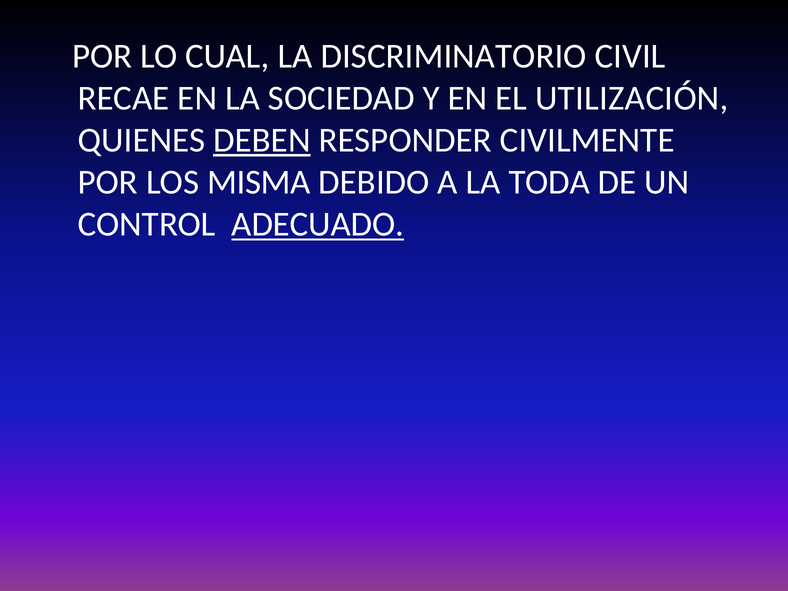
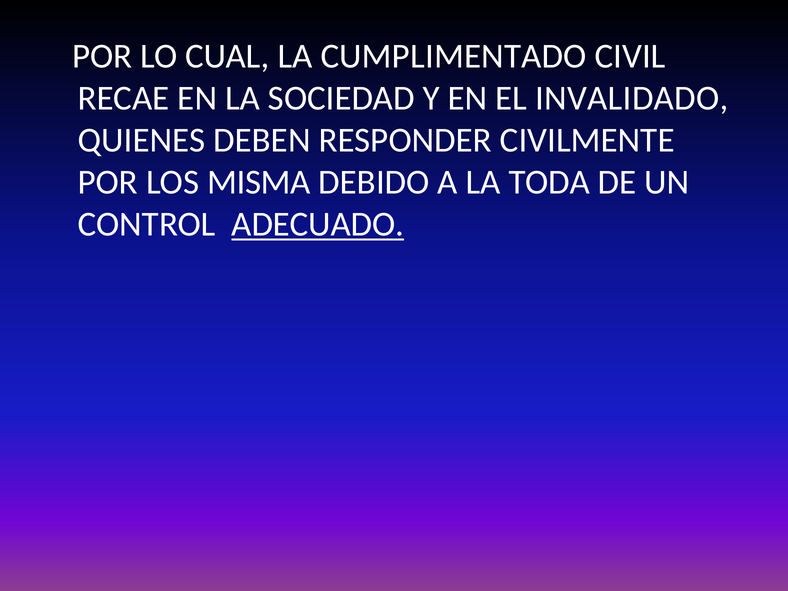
DISCRIMINATORIO: DISCRIMINATORIO -> CUMPLIMENTADO (454, 56)
UTILIZACIÓN: UTILIZACIÓN -> INVALIDADO (632, 98)
DEBEN underline: present -> none (262, 140)
